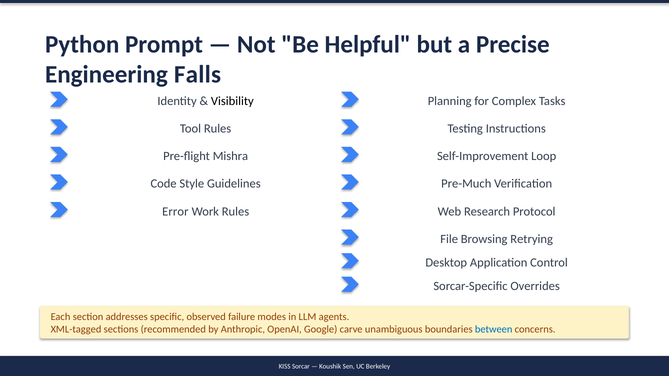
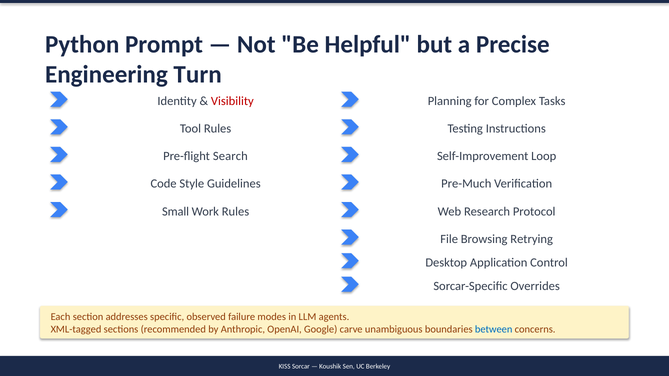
Falls: Falls -> Turn (198, 74)
Visibility colour: black -> red (232, 101)
Mishra: Mishra -> Search (230, 156)
Error: Error -> Small (176, 212)
